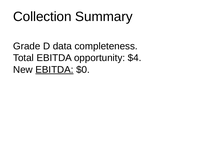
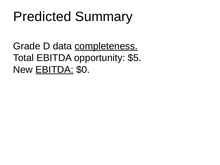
Collection: Collection -> Predicted (42, 17)
completeness underline: none -> present (106, 46)
$4: $4 -> $5 (135, 58)
